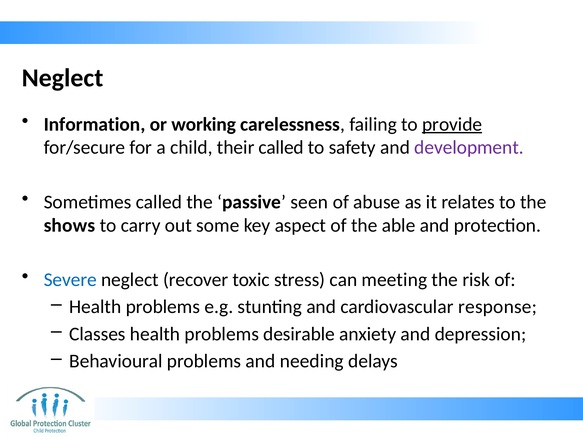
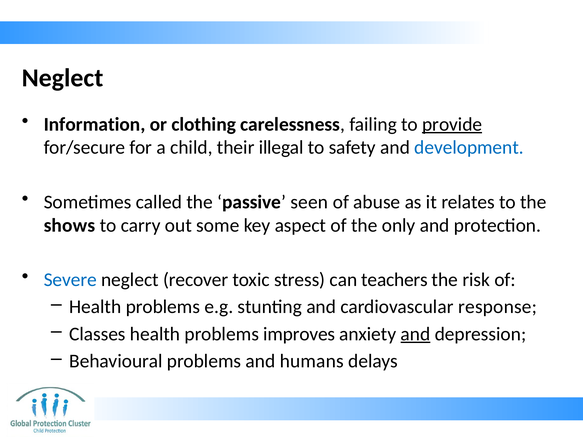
working: working -> clothing (204, 124)
their called: called -> illegal (281, 148)
development colour: purple -> blue (469, 148)
able: able -> only (399, 225)
meeting: meeting -> teachers (395, 280)
desirable: desirable -> improves (299, 334)
and underline: none -> present (416, 334)
needing: needing -> humans (312, 361)
